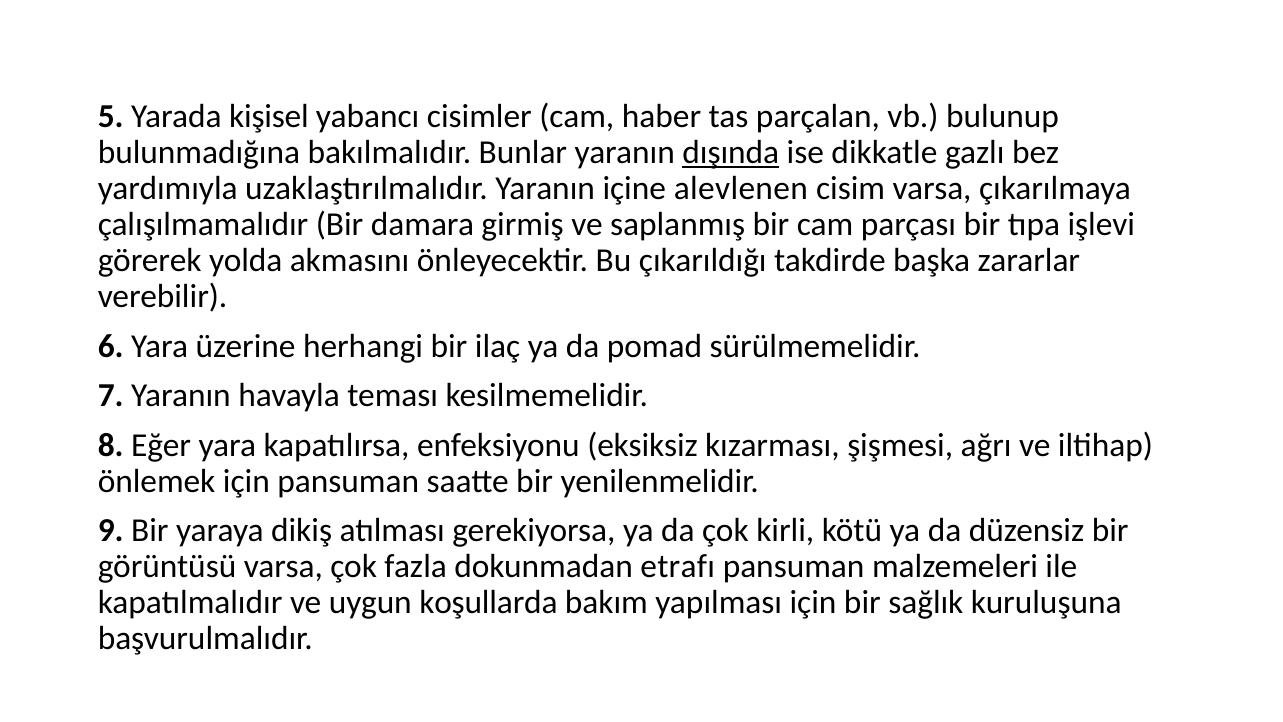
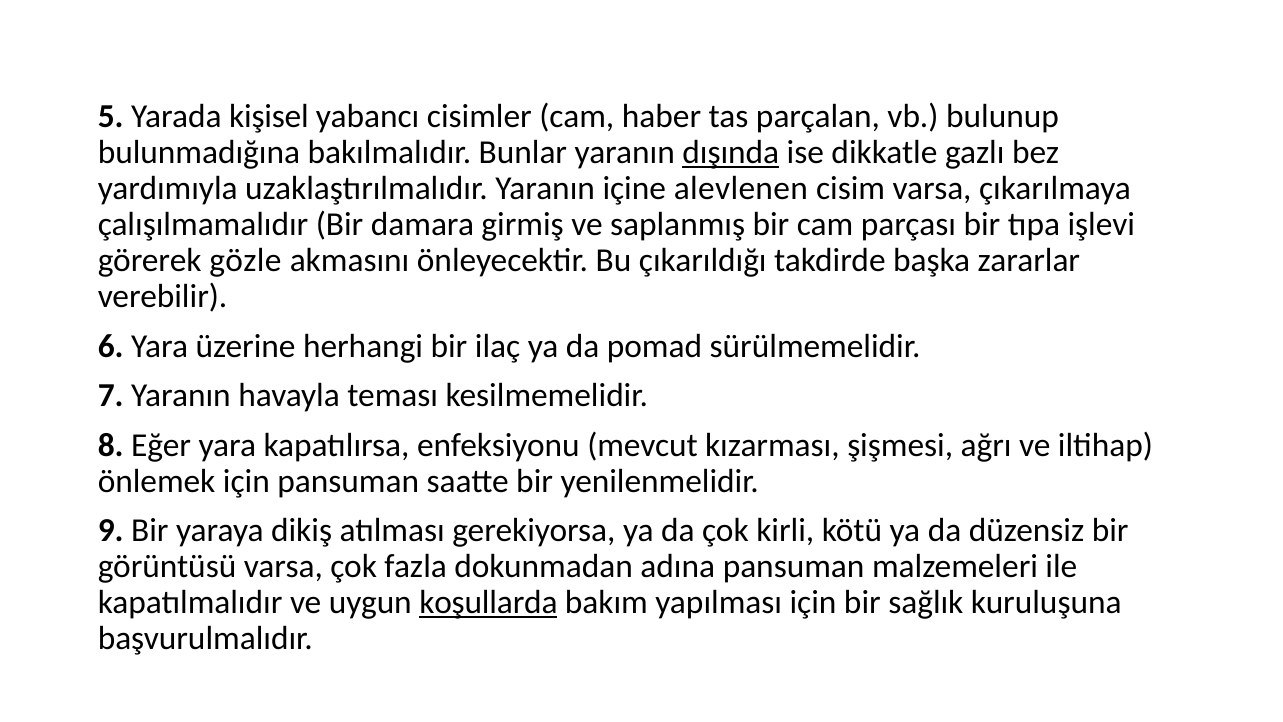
yolda: yolda -> gözle (245, 261)
eksiksiz: eksiksiz -> mevcut (643, 445)
etrafı: etrafı -> adına (678, 567)
koşullarda underline: none -> present (488, 603)
